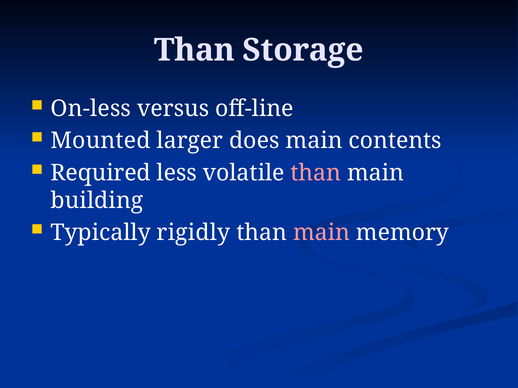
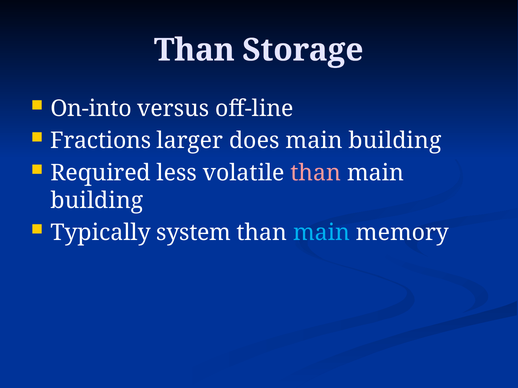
On-less: On-less -> On-into (91, 109)
Mounted: Mounted -> Fractions (101, 141)
contents: contents -> building (395, 141)
rigidly: rigidly -> system (194, 233)
main colour: pink -> light blue (321, 233)
